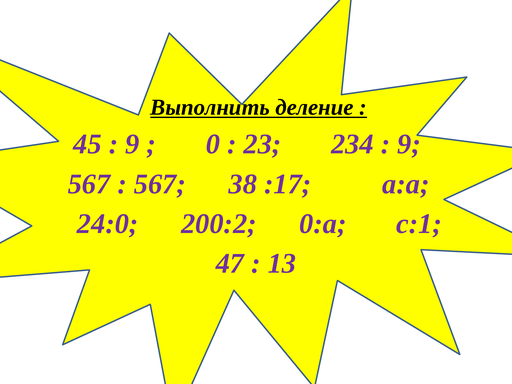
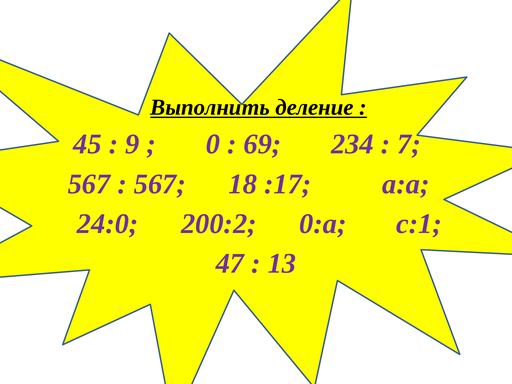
23: 23 -> 69 (263, 144)
9: 9 -> 7 (409, 144)
38: 38 -> 18 (243, 184)
